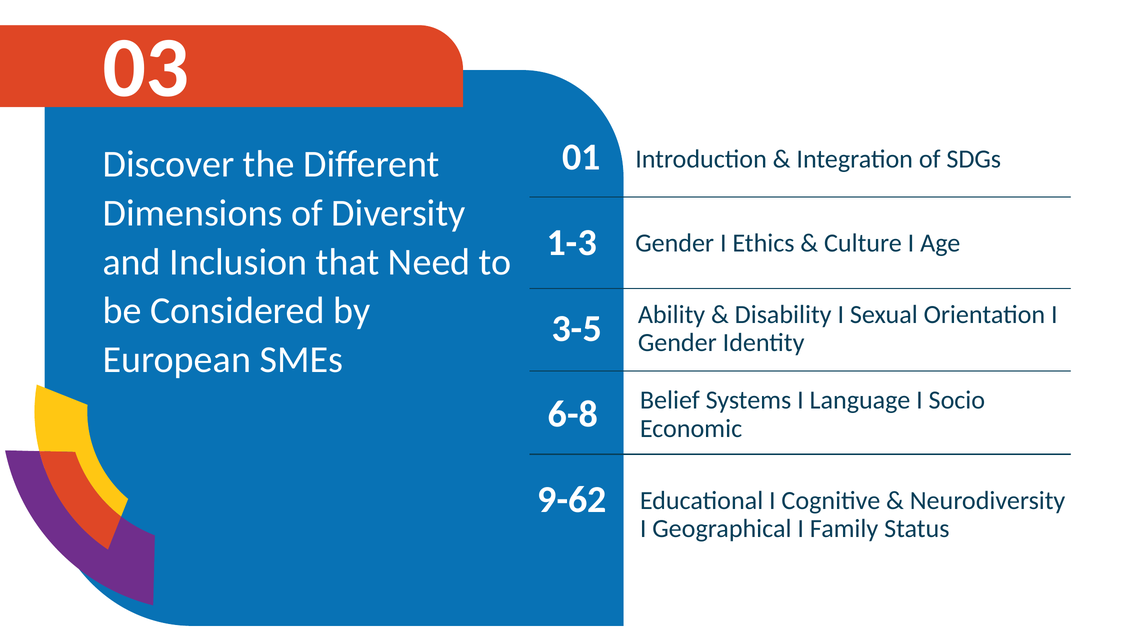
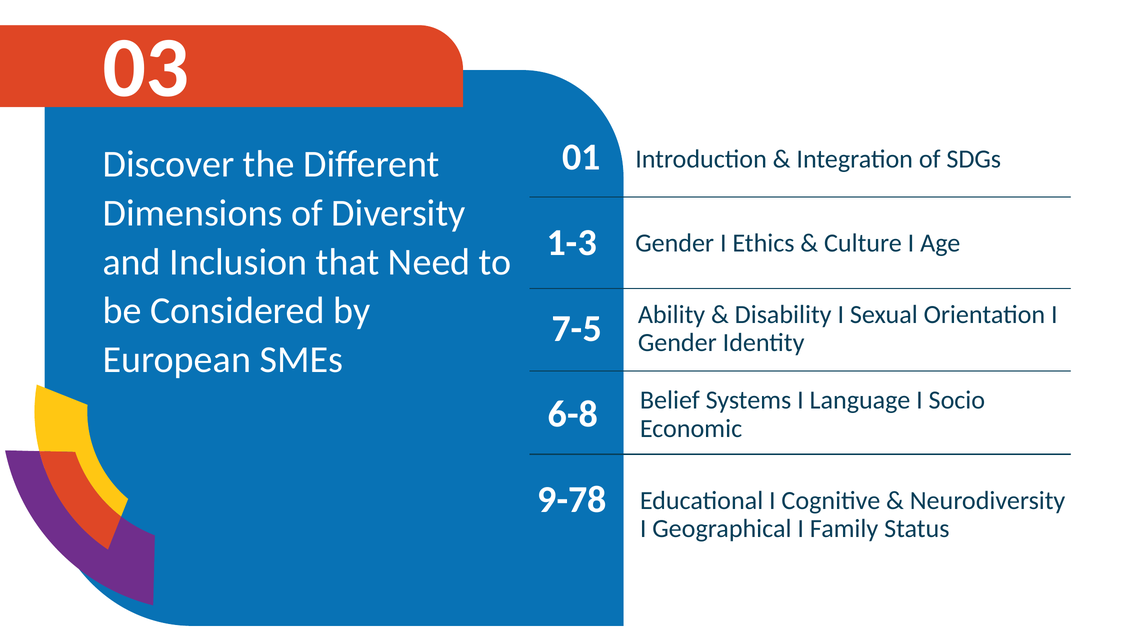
3-5: 3-5 -> 7-5 (577, 328)
9-62: 9-62 -> 9-78 (572, 500)
